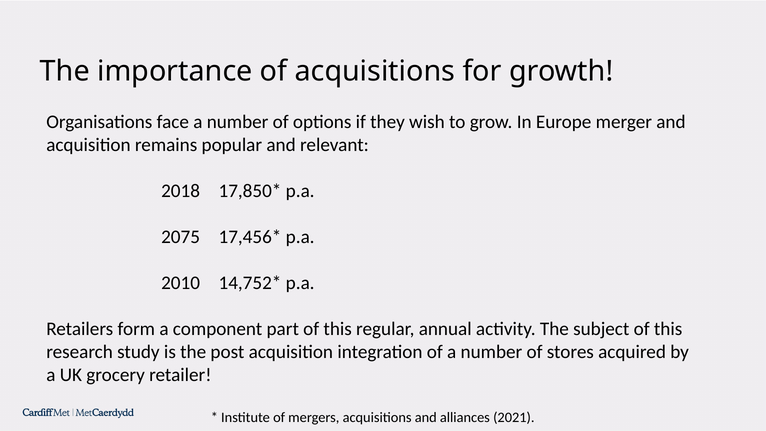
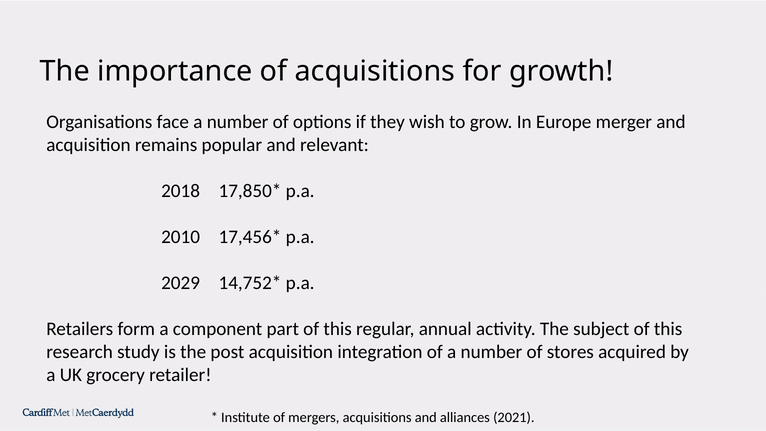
2075: 2075 -> 2010 (181, 237)
2010: 2010 -> 2029 (181, 283)
